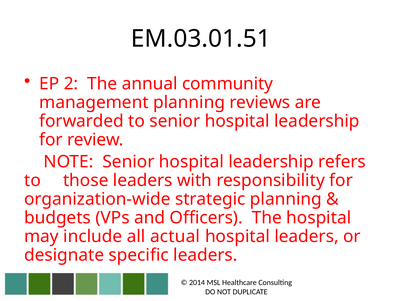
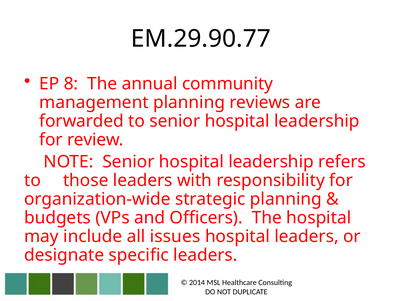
EM.03.01.51: EM.03.01.51 -> EM.29.90.77 (201, 39)
2: 2 -> 8 (71, 84)
actual: actual -> issues (175, 237)
